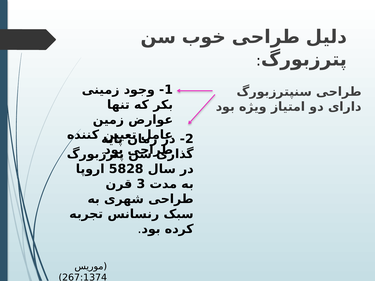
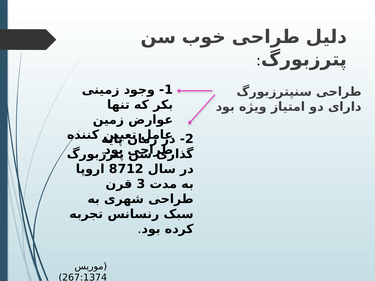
5828: 5828 -> 8712 (126, 169)
